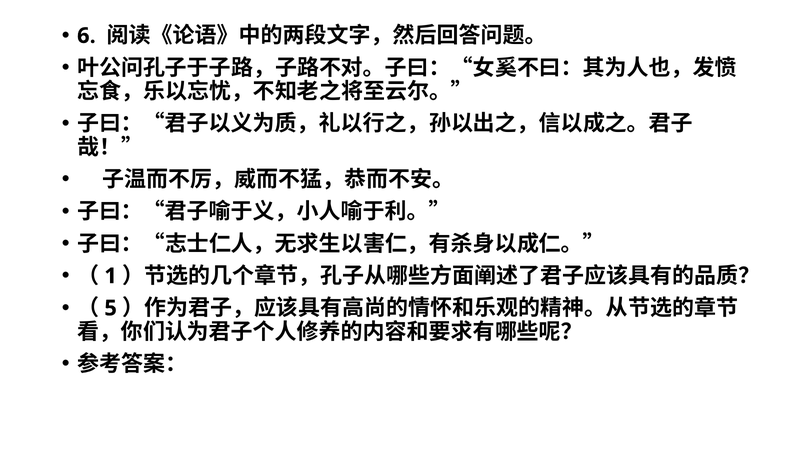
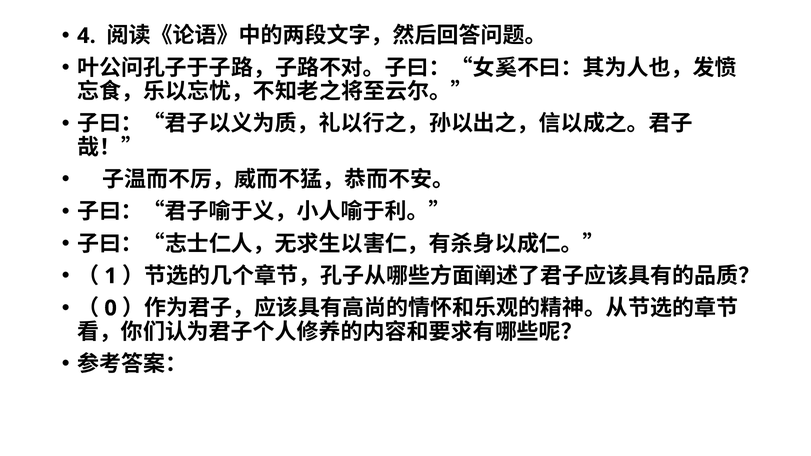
6: 6 -> 4 (86, 36)
5: 5 -> 0 (111, 308)
